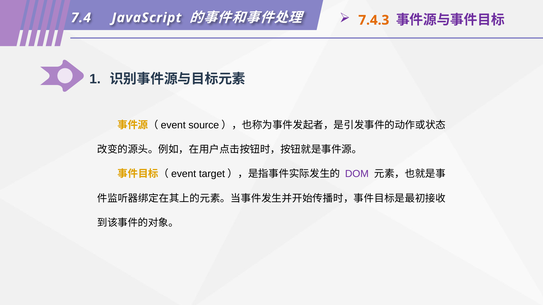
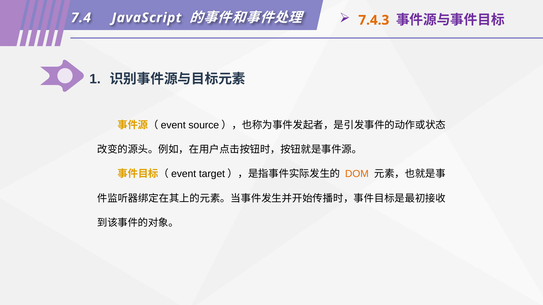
DOM colour: purple -> orange (357, 174)
